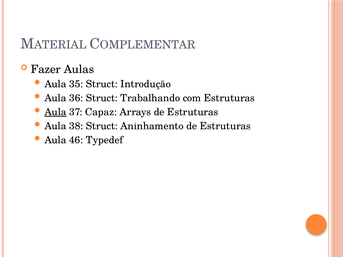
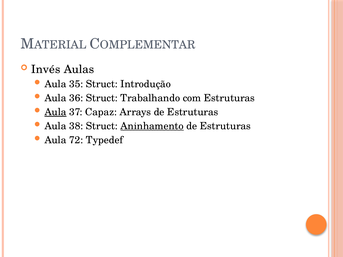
Fazer: Fazer -> Invés (46, 69)
Aninhamento underline: none -> present (152, 126)
46: 46 -> 72 (76, 140)
